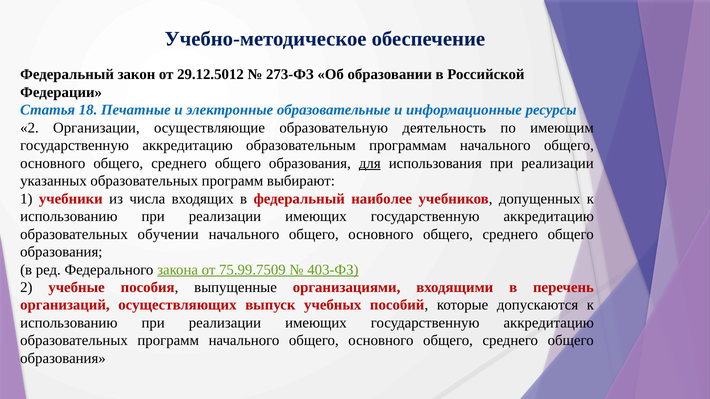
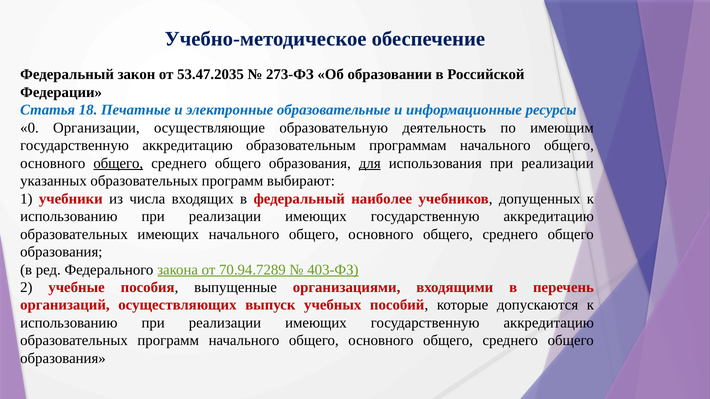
29.12.5012: 29.12.5012 -> 53.47.2035 (210, 75)
2: 2 -> 0 (29, 128)
общего underline: none -> present (118, 163)
образовательных обучении: обучении -> имеющих (168, 234)
75.99.7509: 75.99.7509 -> 70.94.7289 (252, 270)
